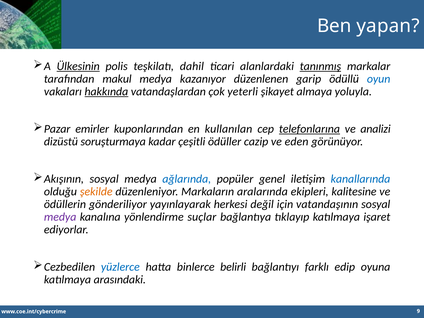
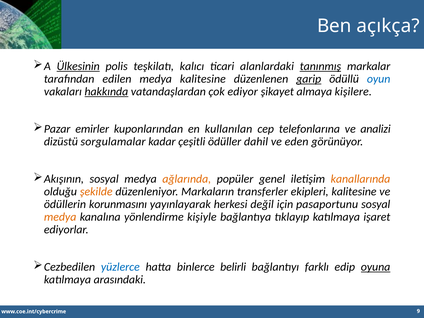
yapan: yapan -> açıkça (388, 26)
dahil: dahil -> kalıcı (192, 66)
makul: makul -> edilen (117, 79)
medya kazanıyor: kazanıyor -> kalitesine (203, 79)
garip underline: none -> present (309, 79)
yeterli: yeterli -> ediyor (243, 92)
yoluyla: yoluyla -> kişilere (353, 92)
telefonlarına underline: present -> none (309, 129)
soruşturmaya: soruşturmaya -> sorgulamalar (113, 142)
cazip: cazip -> dahil (256, 142)
ağlarında colour: blue -> orange (187, 179)
kanallarında colour: blue -> orange (360, 179)
aralarında: aralarında -> transferler (262, 192)
gönderiliyor: gönderiliyor -> korunmasını (118, 204)
vatandaşının: vatandaşının -> pasaportunu (327, 204)
medya colour: purple -> orange (60, 217)
suçlar: suçlar -> kişiyle (202, 217)
oyuna underline: none -> present (376, 267)
